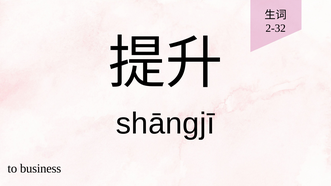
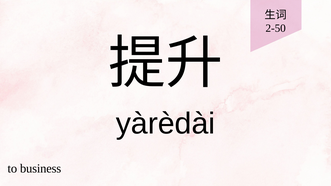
2-32: 2-32 -> 2-50 (276, 28)
shāngjī: shāngjī -> yàrèdài (165, 124)
